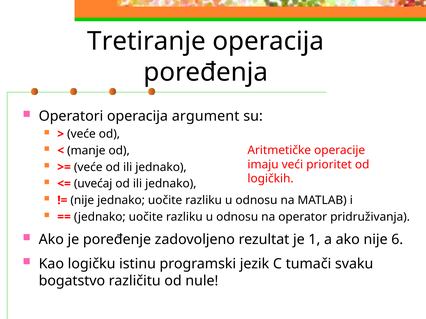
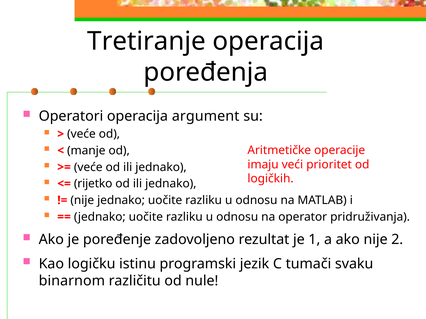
uvećaj: uvećaj -> rijetko (93, 184)
6: 6 -> 2 (397, 240)
bogatstvo: bogatstvo -> binarnom (72, 281)
